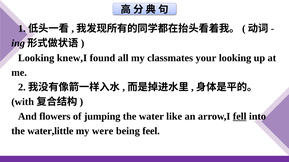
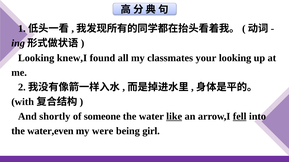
flowers: flowers -> shortly (55, 117)
jumping: jumping -> someone (102, 117)
like underline: none -> present (174, 117)
water,little: water,little -> water,even (50, 131)
feel: feel -> girl (151, 131)
